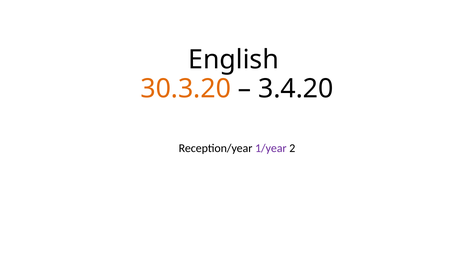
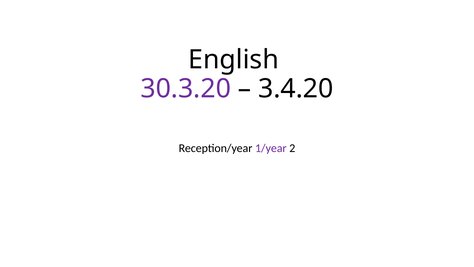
30.3.20 colour: orange -> purple (186, 88)
